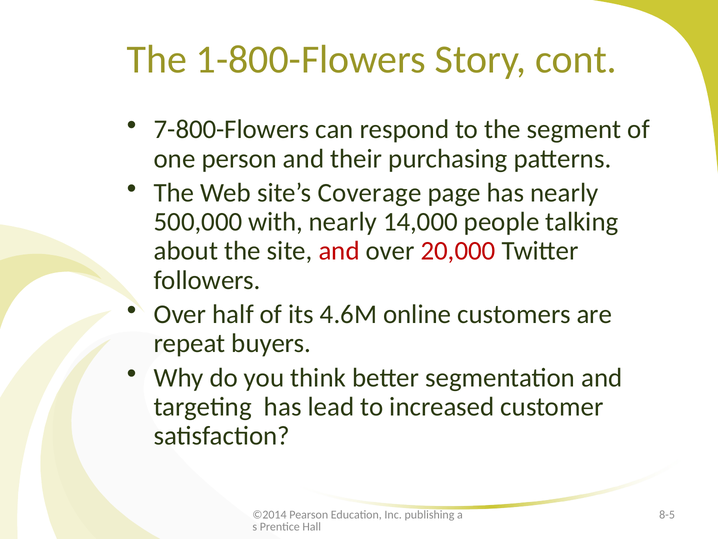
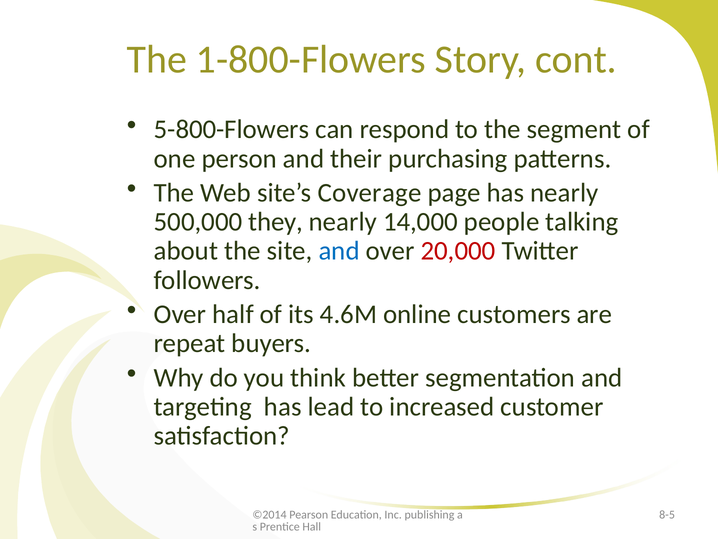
7-800-Flowers: 7-800-Flowers -> 5-800-Flowers (232, 129)
with: with -> they (276, 222)
and colour: red -> blue (339, 251)
